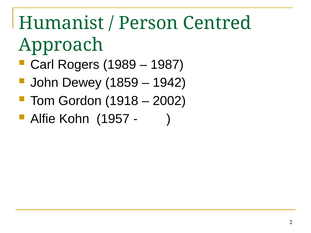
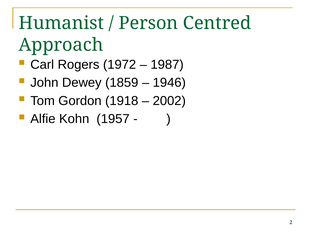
1989: 1989 -> 1972 (120, 65)
1942: 1942 -> 1946 (169, 83)
